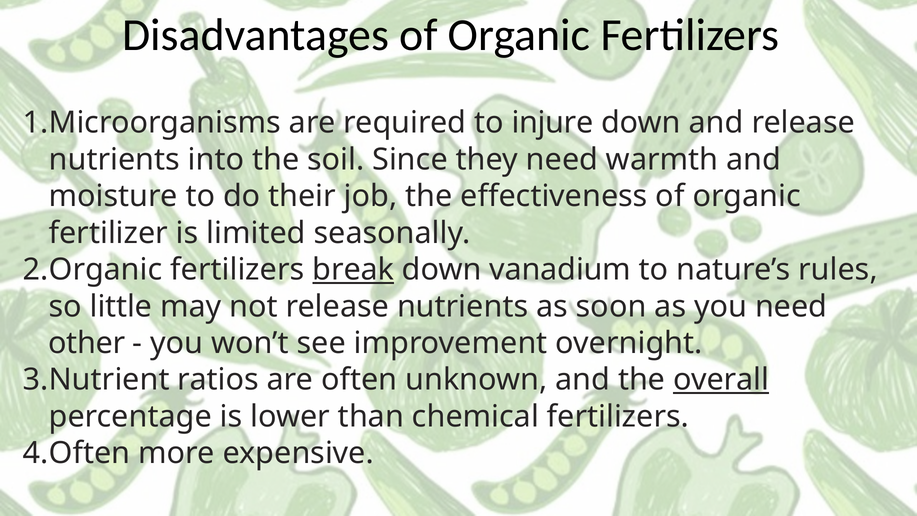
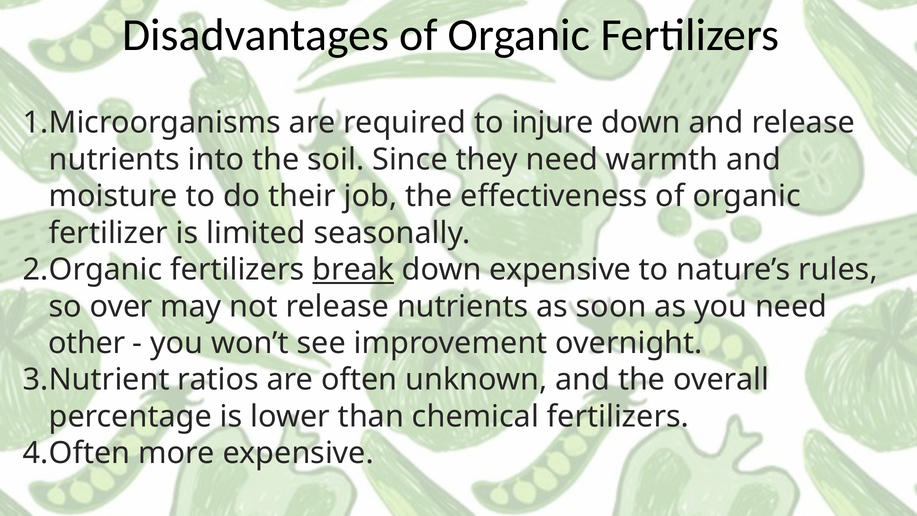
down vanadium: vanadium -> expensive (560, 270)
little: little -> over (121, 306)
overall underline: present -> none (721, 380)
